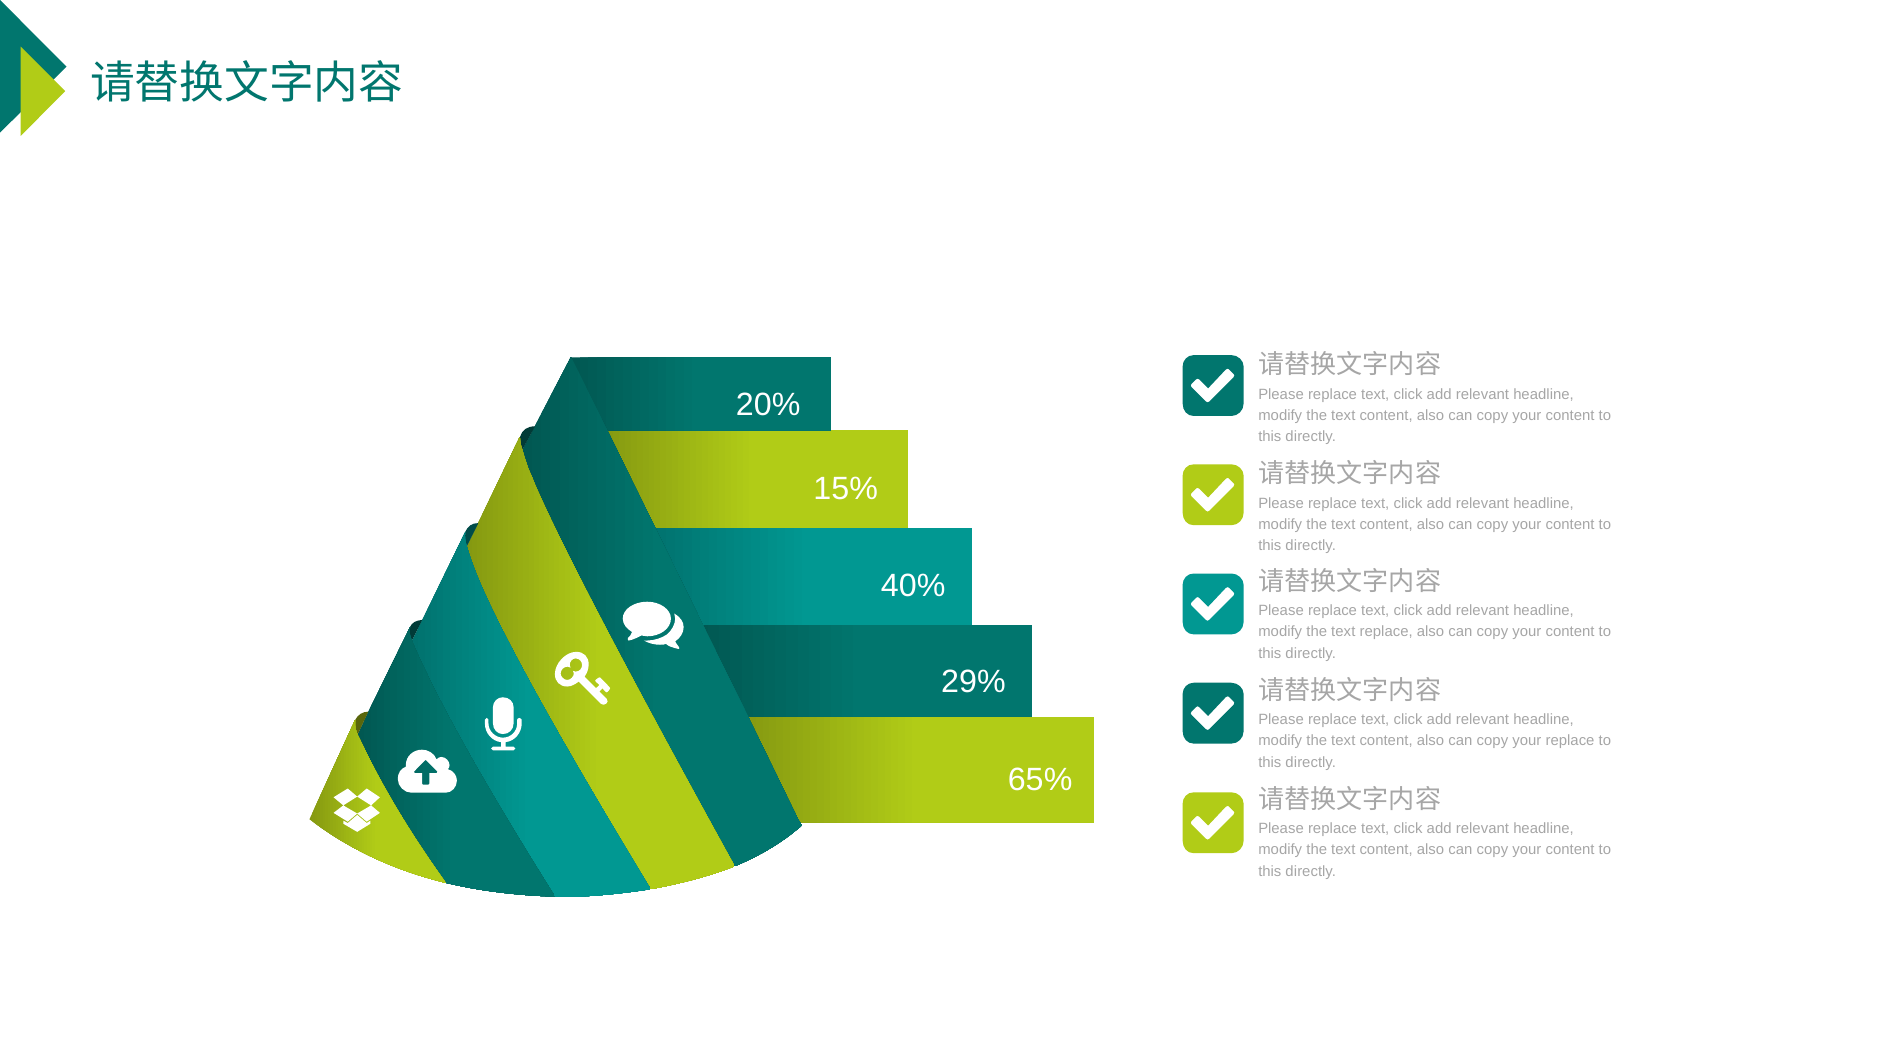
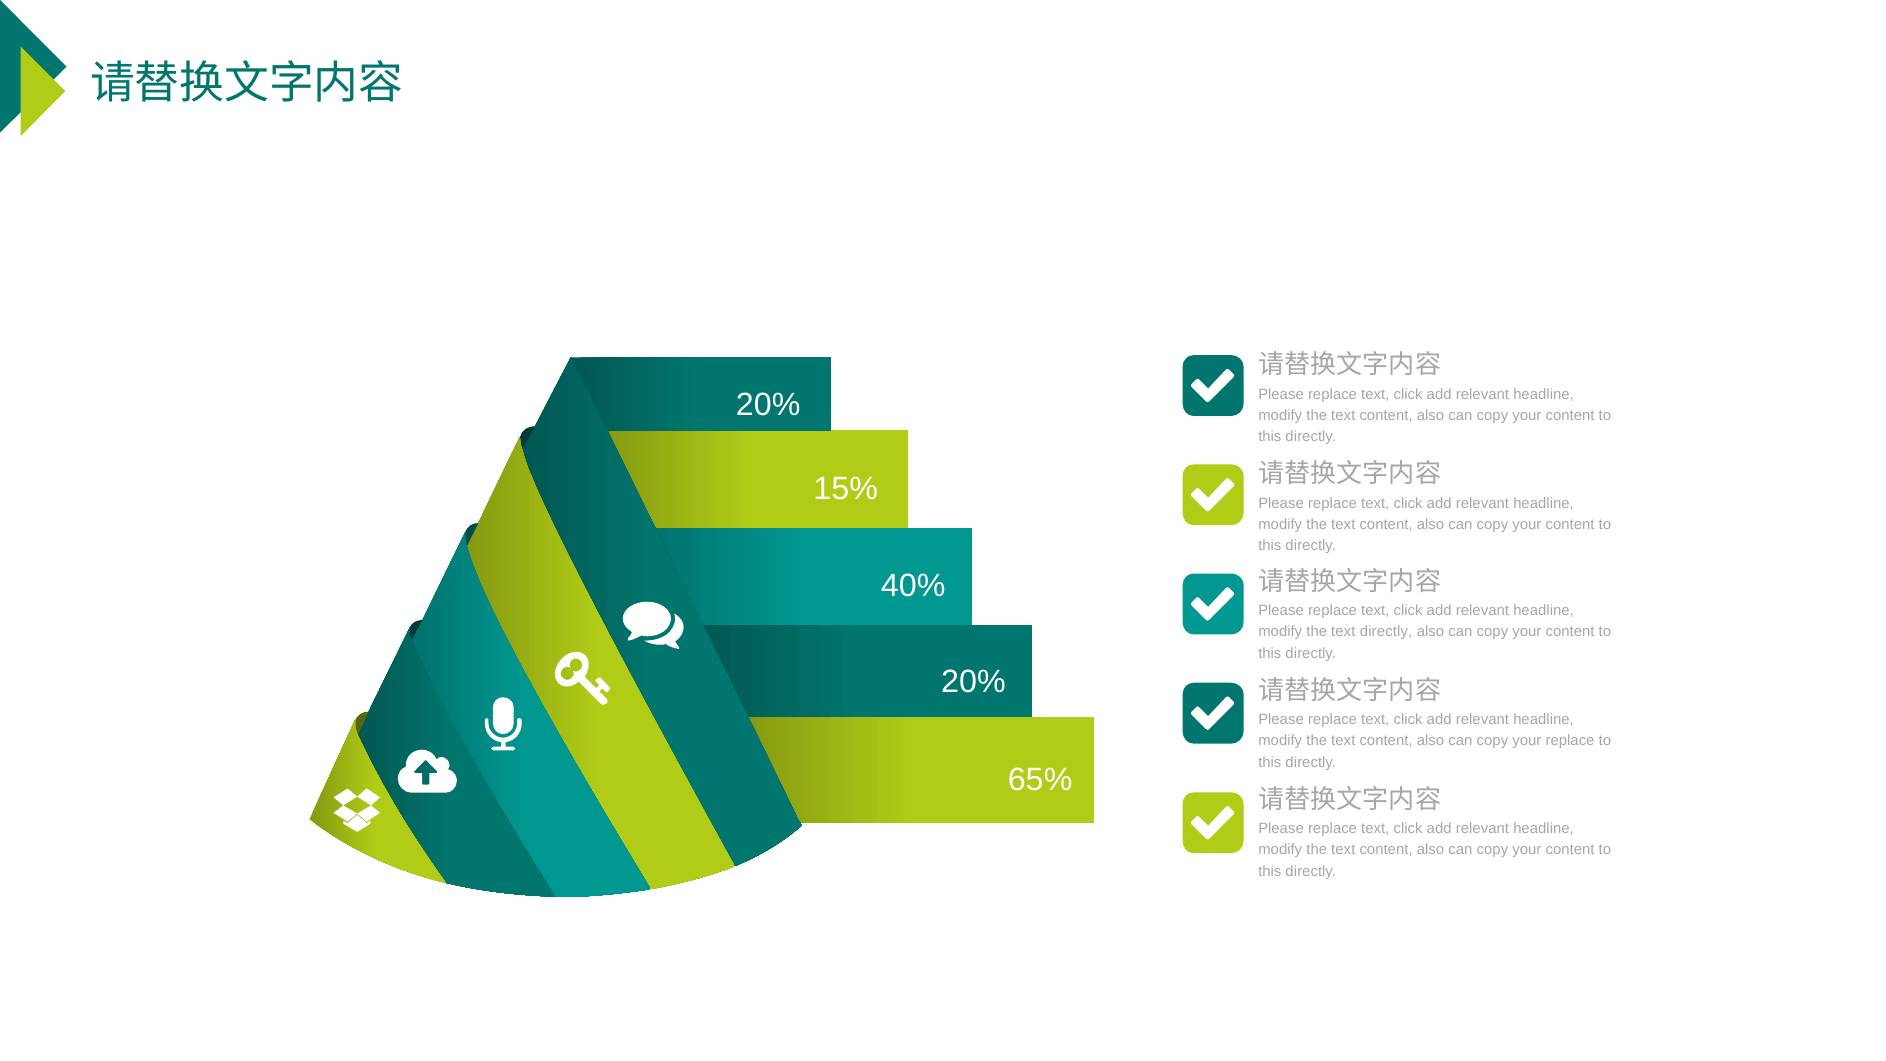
text replace: replace -> directly (1386, 632)
29%: 29% -> 20% (973, 682)
